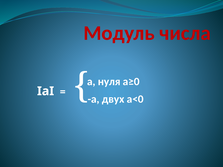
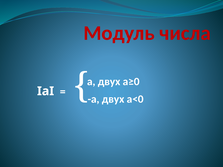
нуля: нуля -> двух (109, 82)
